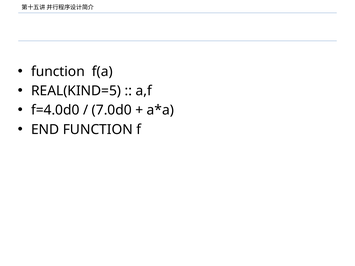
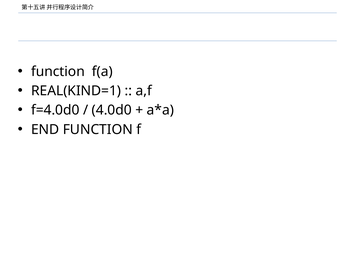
REAL(KIND=5: REAL(KIND=5 -> REAL(KIND=1 (76, 91)
7.0d0: 7.0d0 -> 4.0d0 (112, 110)
